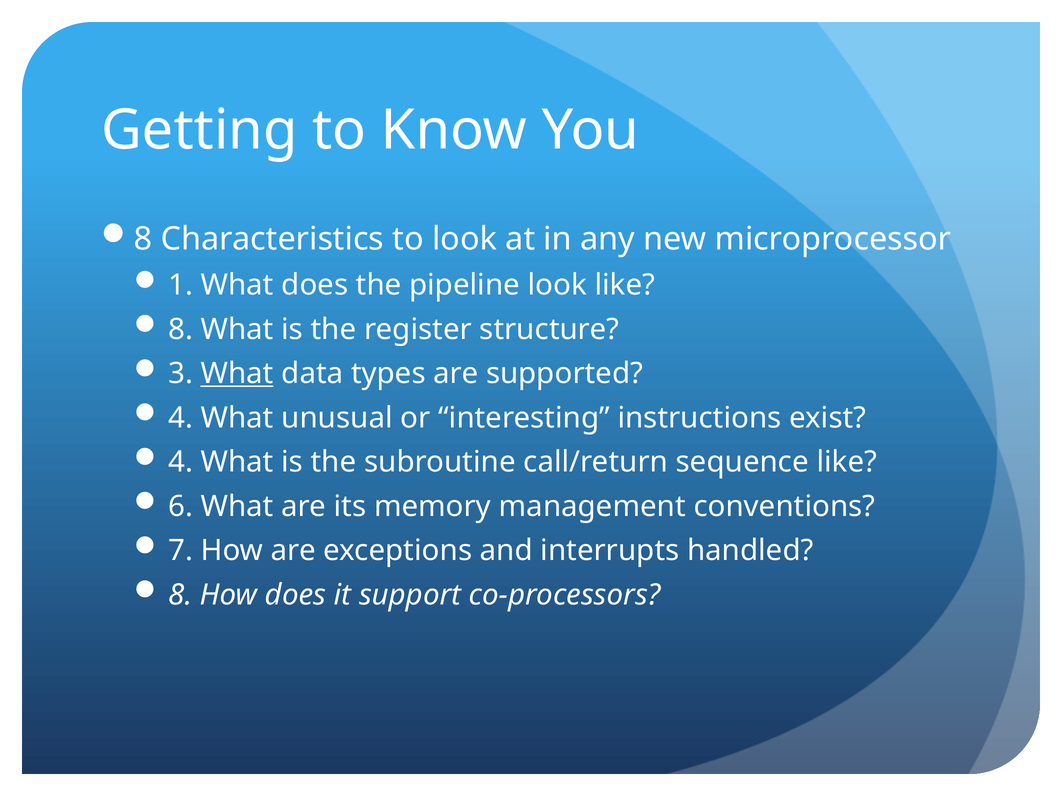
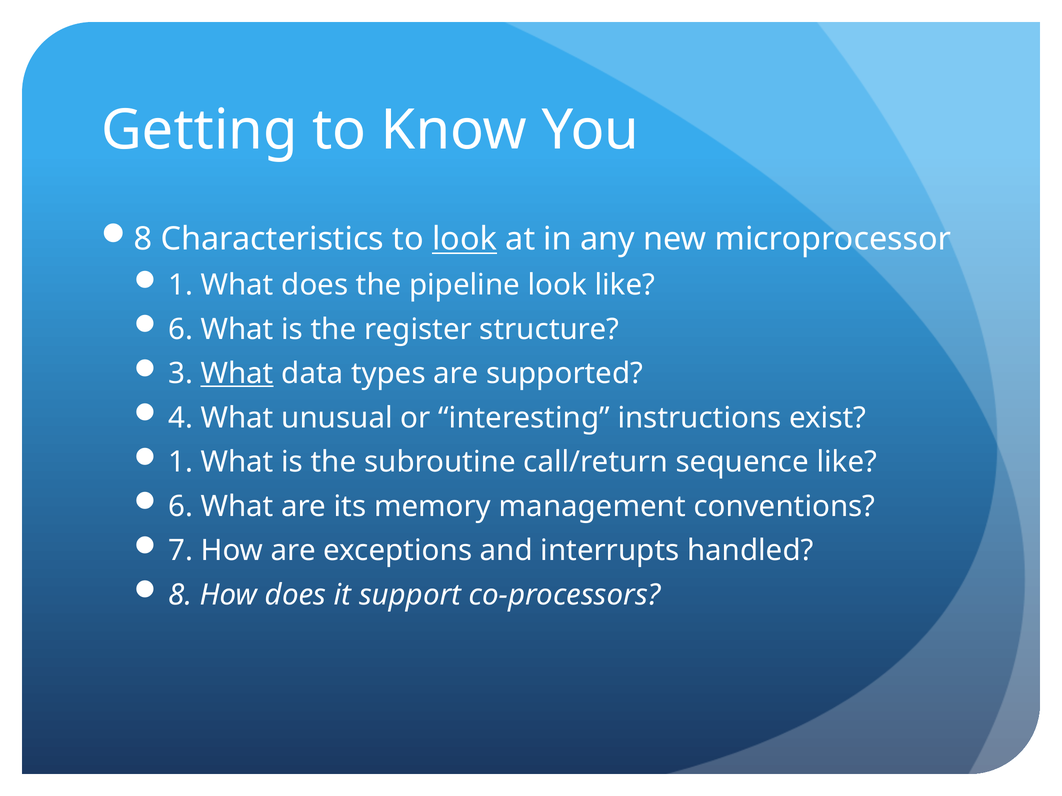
look underline: none -> present (465, 239)
8: 8 -> 6 (181, 330)
4: 4 -> 1 (181, 462)
